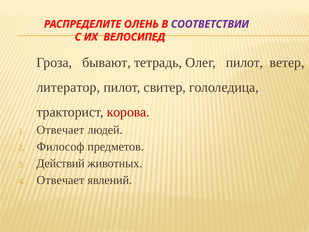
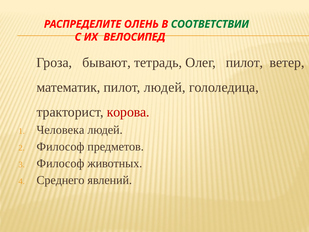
СООТВЕТСТВИИ colour: purple -> green (210, 24)
литератор: литератор -> математик (68, 87)
пилот свитер: свитер -> людей (165, 87)
Отвечает: Отвечает -> Человека (60, 130)
Действий: Действий -> Философ (60, 163)
Отвечает: Отвечает -> Среднего (60, 180)
